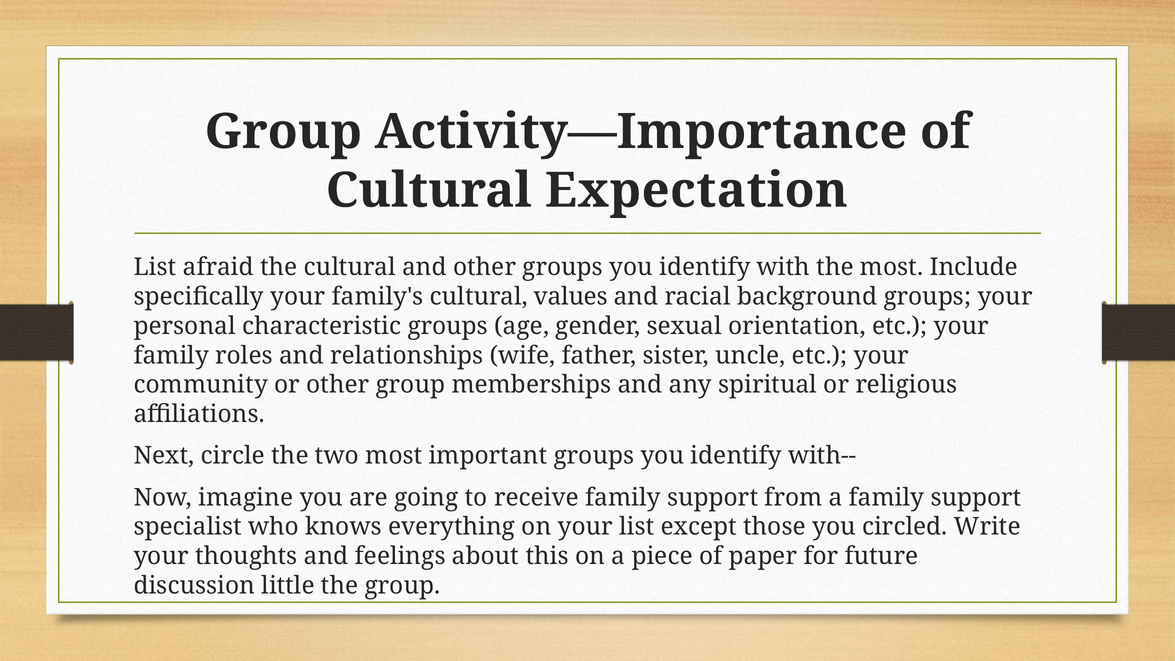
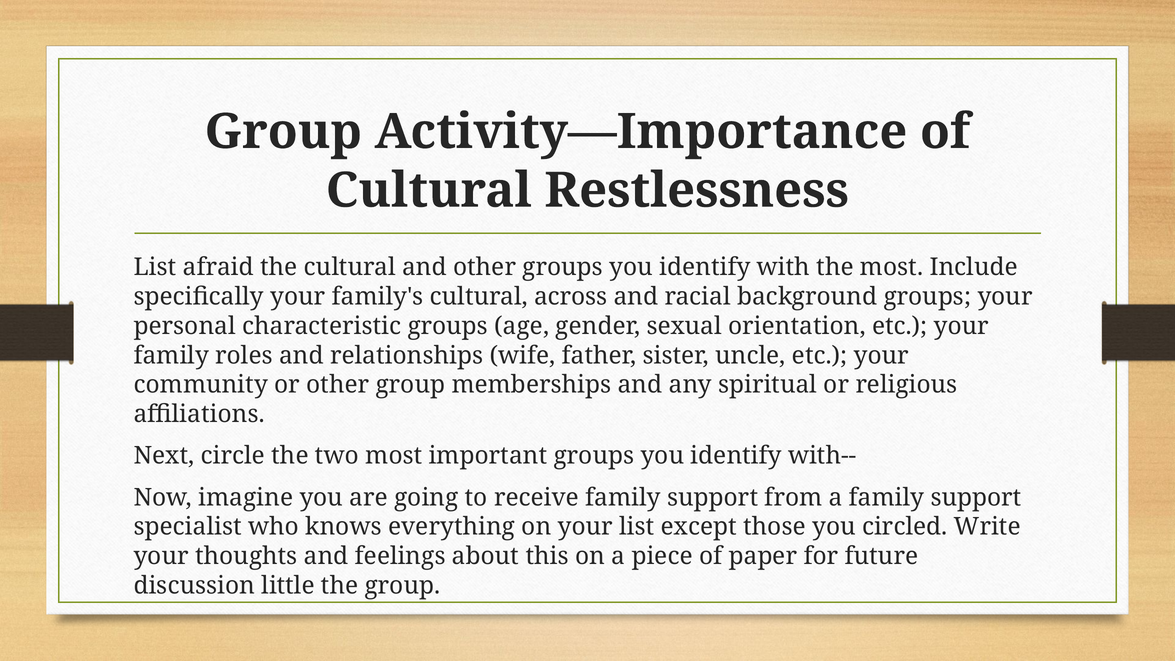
Expectation: Expectation -> Restlessness (697, 191)
values: values -> across (571, 297)
